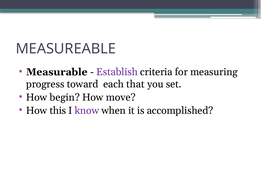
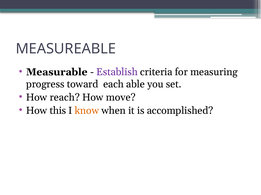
that: that -> able (135, 84)
begin: begin -> reach (65, 98)
know colour: purple -> orange (87, 111)
